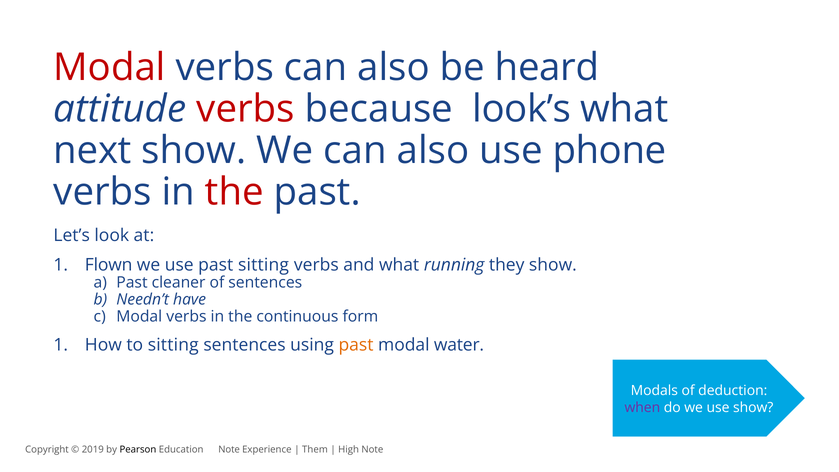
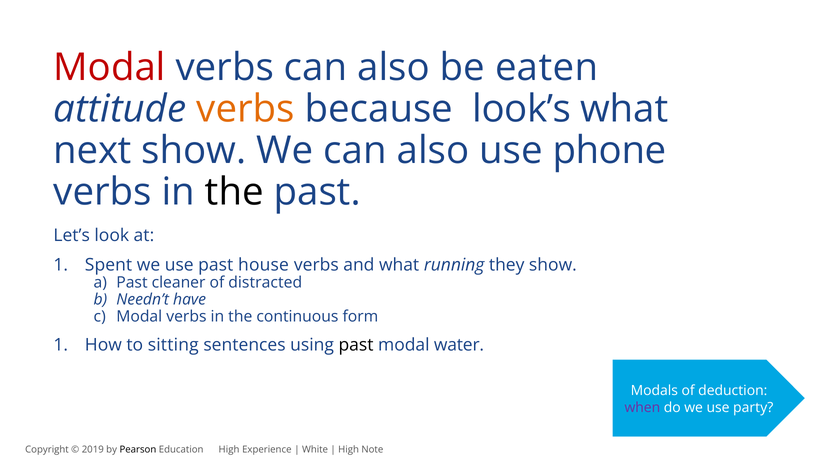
heard: heard -> eaten (547, 67)
verbs colour: red -> orange (246, 109)
the colour: red -> black (234, 192)
Flown: Flown -> Spent (109, 265)
past sitting: sitting -> house (264, 265)
of sentences: sentences -> distracted (265, 283)
past colour: orange -> black (356, 345)
use show: show -> party (753, 407)
Education Note: Note -> High (229, 450)
Them: Them -> White (315, 450)
